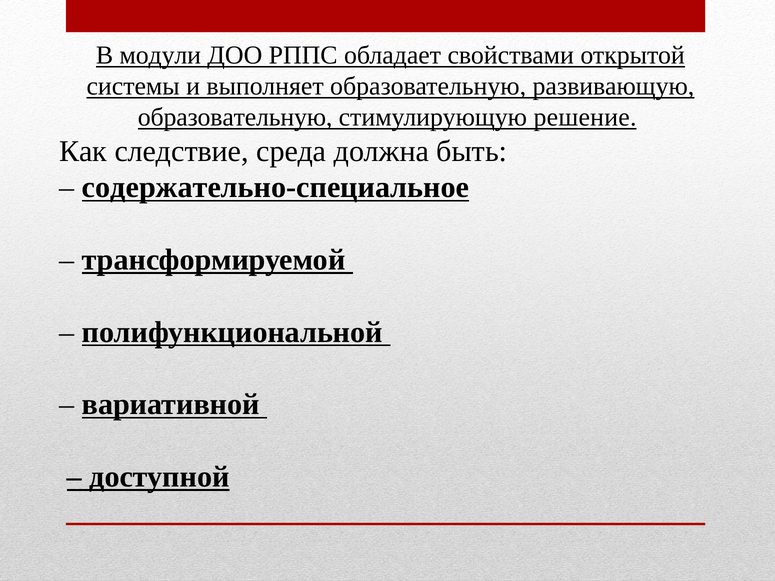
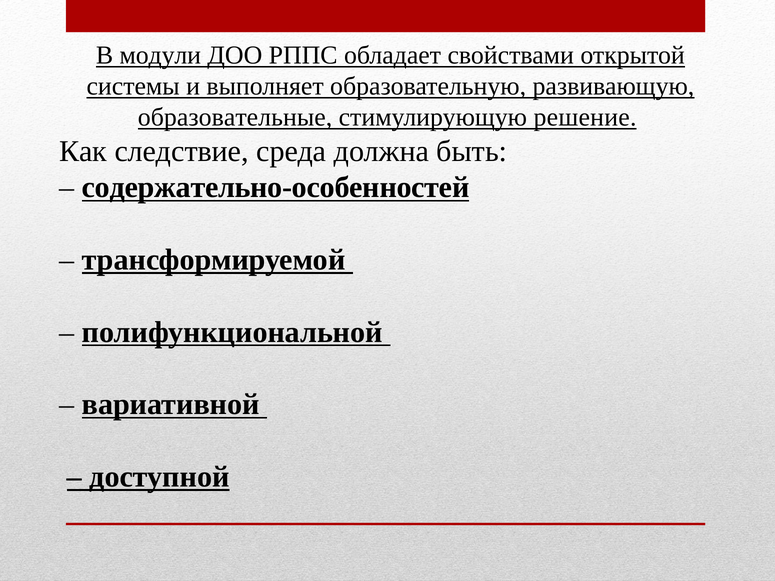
образовательную: образовательную -> образовательные (235, 117)
содержательно-специальное: содержательно-специальное -> содержательно-особенностей (276, 187)
